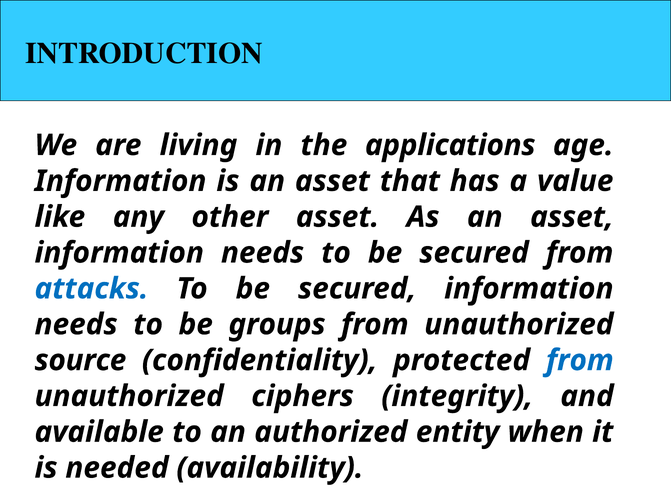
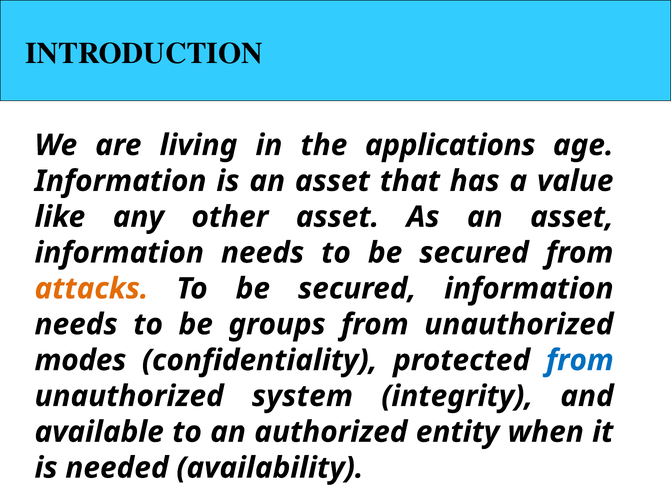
attacks colour: blue -> orange (91, 288)
source: source -> modes (80, 360)
ciphers: ciphers -> system (302, 396)
